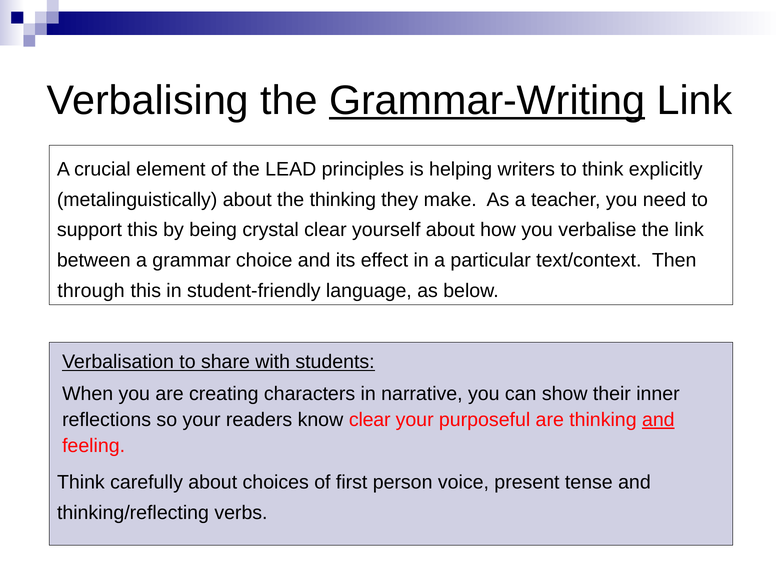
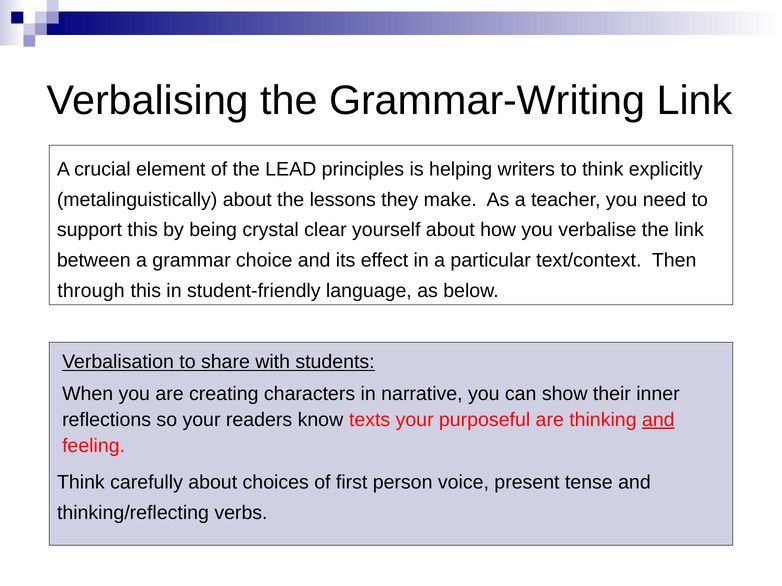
Grammar-Writing underline: present -> none (487, 101)
the thinking: thinking -> lessons (343, 200)
know clear: clear -> texts (370, 420)
